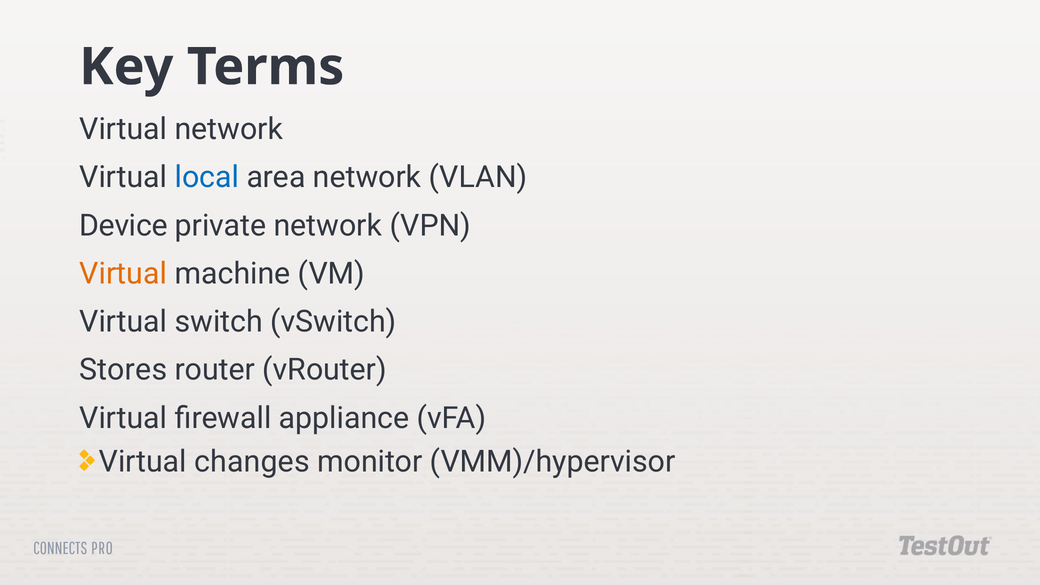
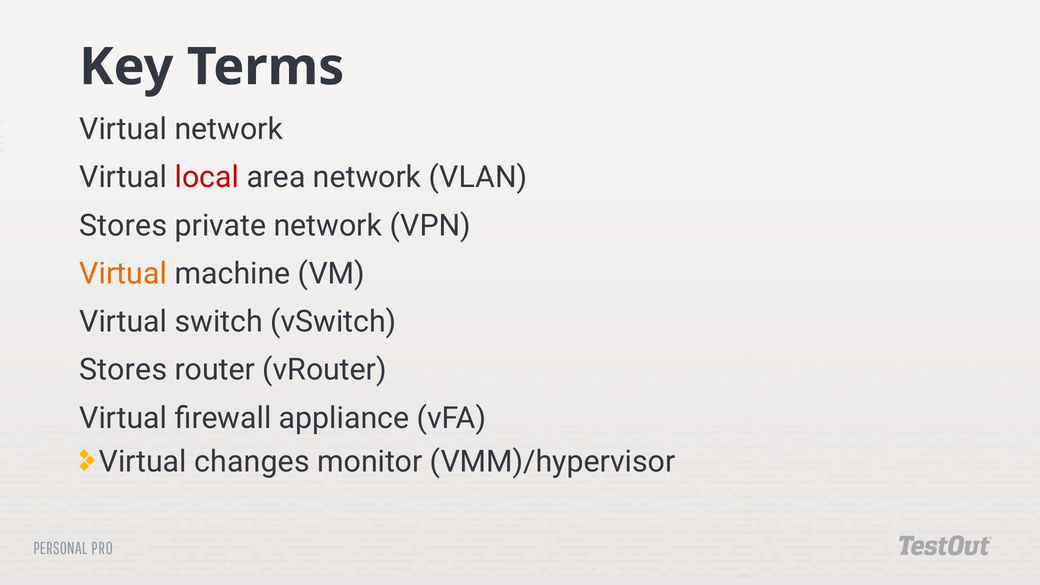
local colour: blue -> red (207, 177)
Device: Device -> Stores (123, 226)
CONNECTS: CONNECTS -> PERSONAL (60, 549)
